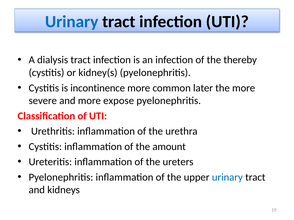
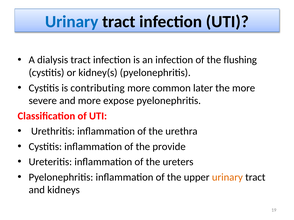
thereby: thereby -> flushing (240, 60)
incontinence: incontinence -> contributing (98, 88)
amount: amount -> provide (169, 147)
urinary colour: blue -> orange (227, 178)
